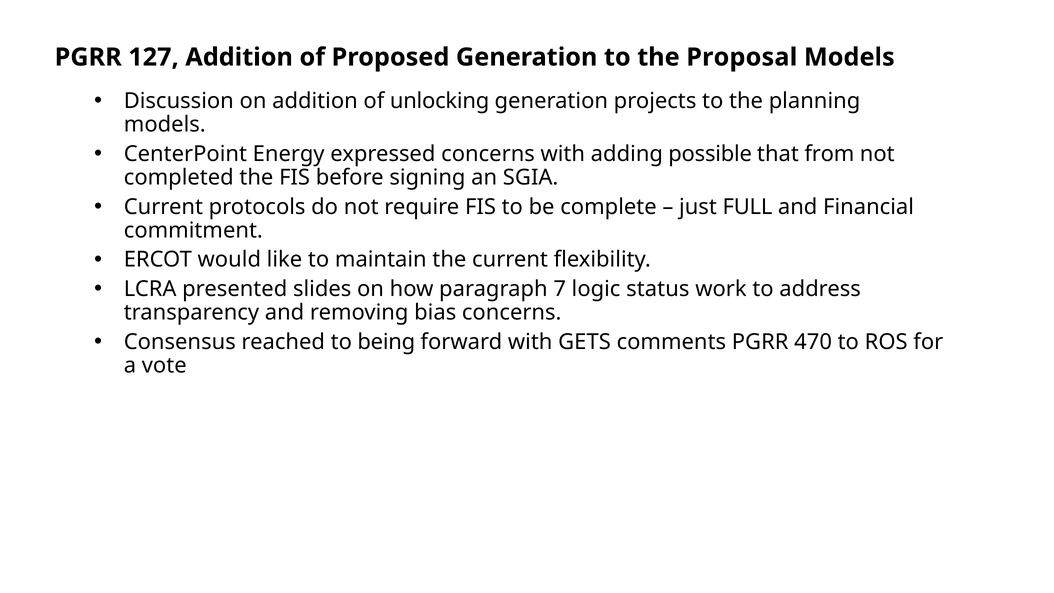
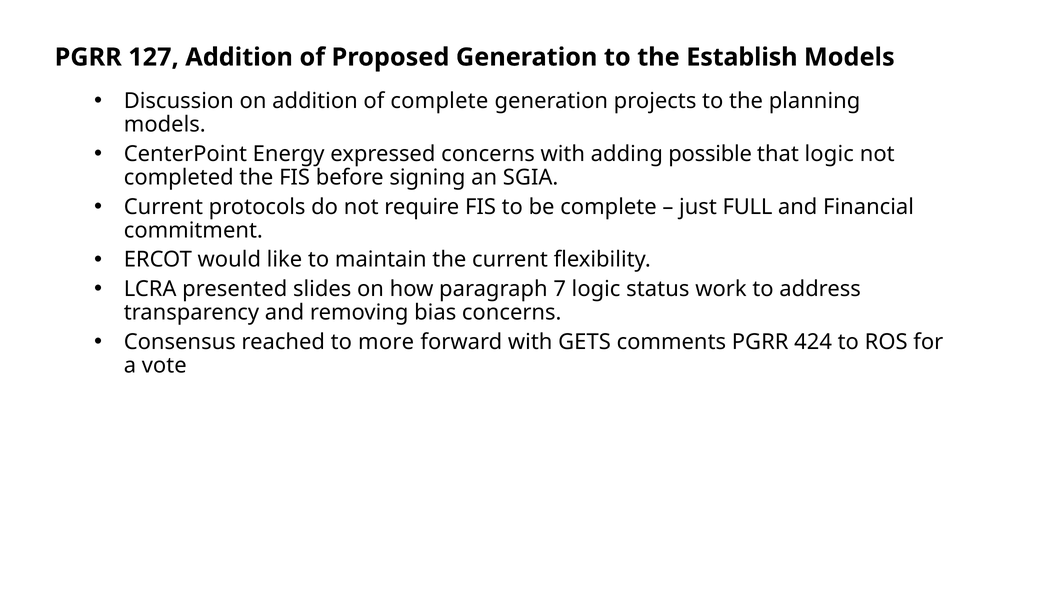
Proposal: Proposal -> Establish (742, 57)
of unlocking: unlocking -> complete (439, 101)
that from: from -> logic (829, 154)
being: being -> more (386, 342)
470: 470 -> 424 (813, 342)
